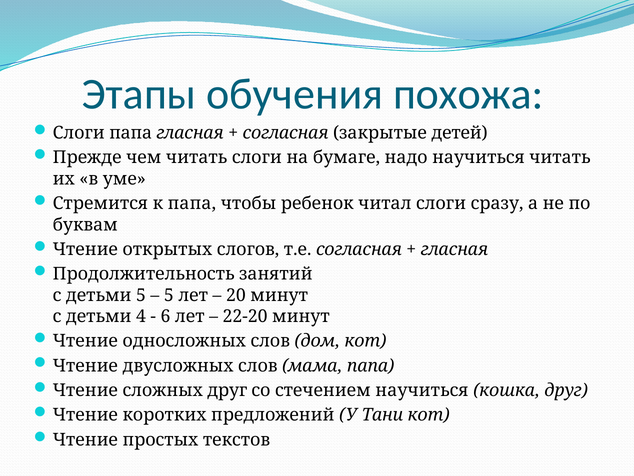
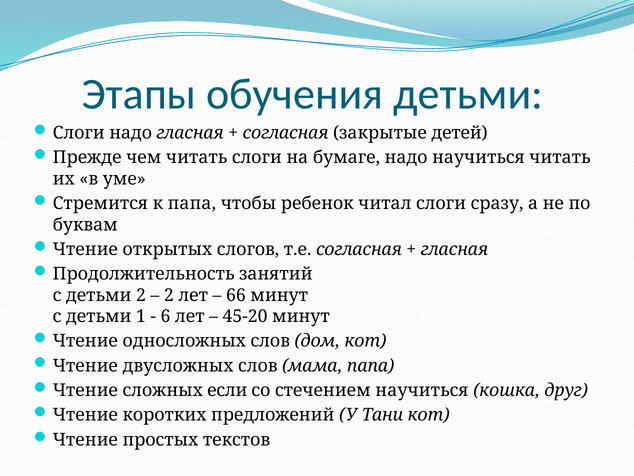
обучения похожа: похожа -> детьми (468, 94)
Слоги папа: папа -> надо (131, 133)
детьми 5: 5 -> 2 (141, 295)
5: 5 -> 2 (169, 295)
20: 20 -> 66 (236, 295)
4: 4 -> 1 (141, 316)
22-20: 22-20 -> 45-20 (245, 316)
сложных друг: друг -> если (227, 390)
